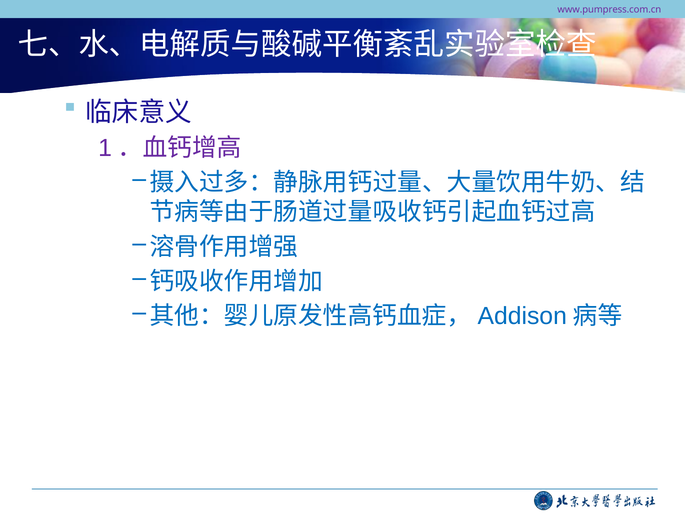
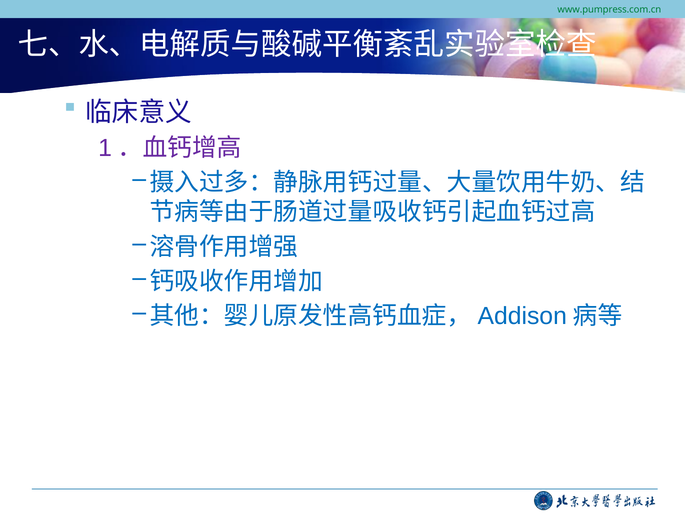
www.pumpress.com.cn colour: purple -> green (609, 10)
